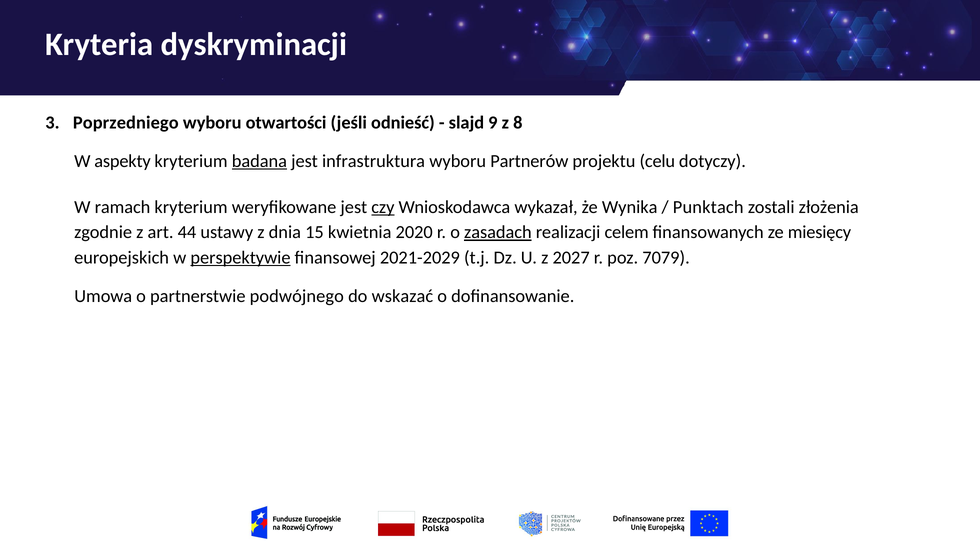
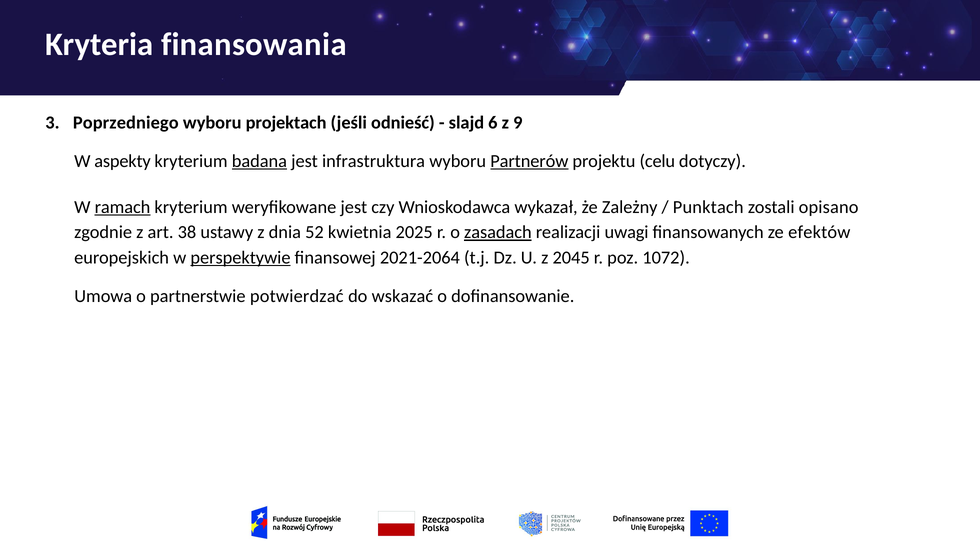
dyskryminacji: dyskryminacji -> finansowania (254, 44)
otwartości: otwartości -> projektach (286, 123)
9: 9 -> 6 (493, 123)
8: 8 -> 9 (518, 123)
Partnerów underline: none -> present (529, 161)
ramach underline: none -> present (122, 207)
czy underline: present -> none (383, 207)
Wynika: Wynika -> Zależny (630, 207)
złożenia: złożenia -> opisano (829, 207)
44: 44 -> 38 (187, 232)
15: 15 -> 52 (314, 232)
2020: 2020 -> 2025 (414, 232)
celem: celem -> uwagi (627, 232)
miesięcy: miesięcy -> efektów (819, 232)
2021-2029: 2021-2029 -> 2021-2064 (420, 258)
2027: 2027 -> 2045 (571, 258)
7079: 7079 -> 1072 (666, 258)
podwójnego: podwójnego -> potwierdzać (297, 296)
